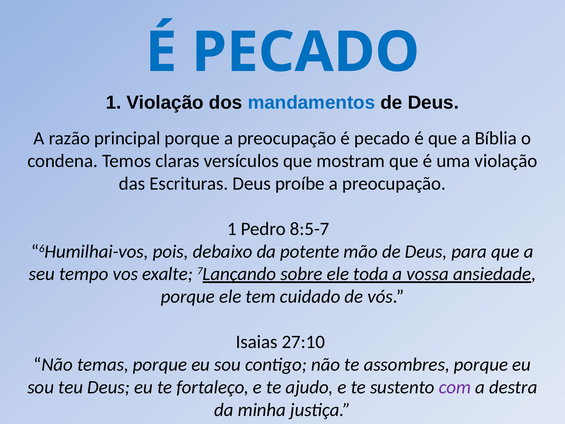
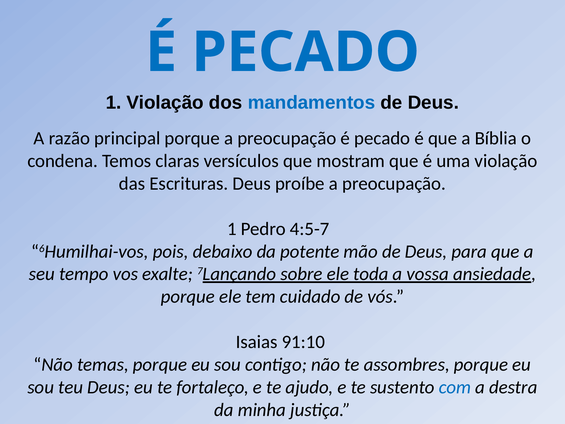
8:5-7: 8:5-7 -> 4:5-7 (310, 229)
27:10: 27:10 -> 91:10 (303, 342)
com colour: purple -> blue (455, 387)
